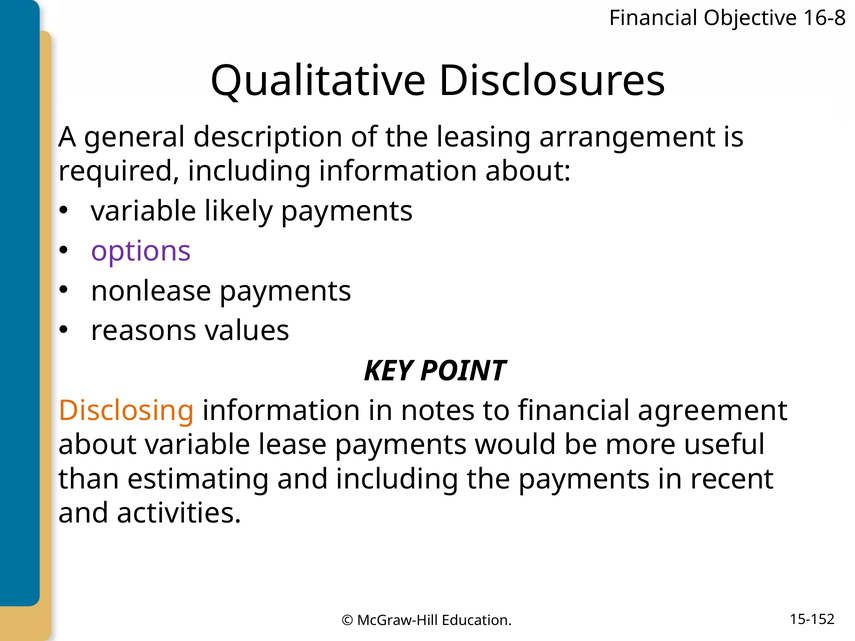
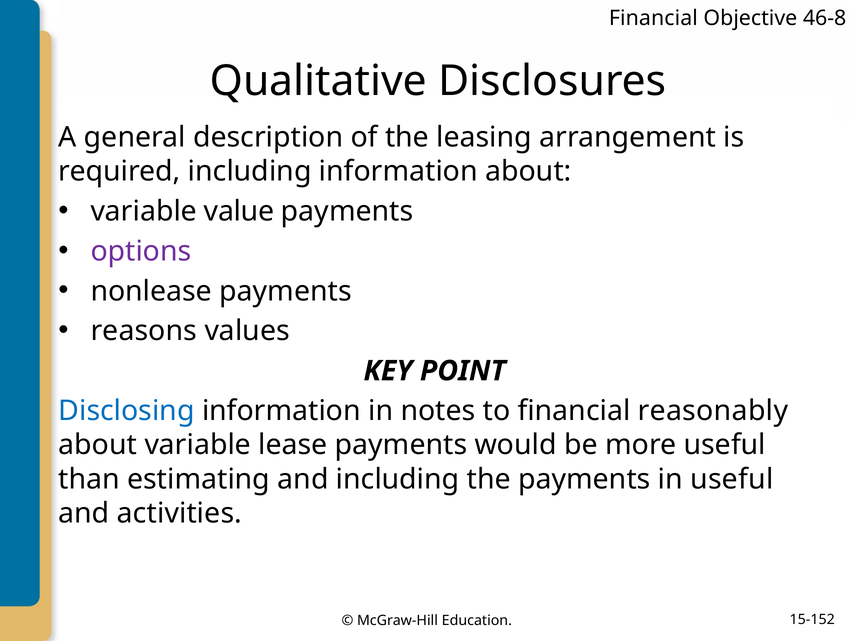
16-8: 16-8 -> 46-8 (825, 18)
likely: likely -> value (239, 211)
Disclosing colour: orange -> blue (127, 411)
agreement: agreement -> reasonably (713, 411)
in recent: recent -> useful (732, 479)
